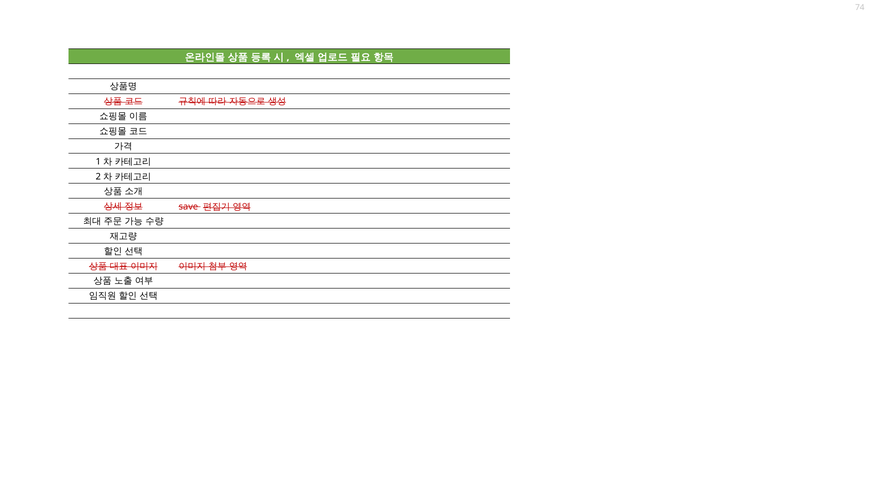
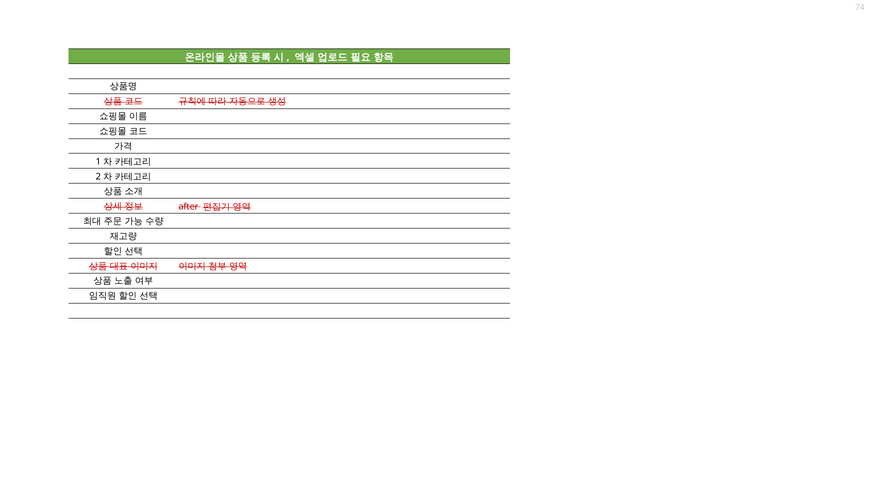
save: save -> after (188, 207)
